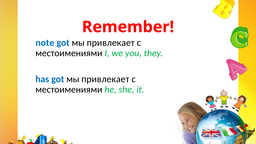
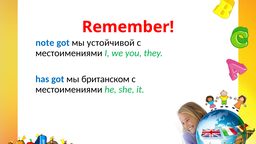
привлекает: привлекает -> устойчивой (111, 43)
has got мы привлекает: привлекает -> британском (105, 79)
